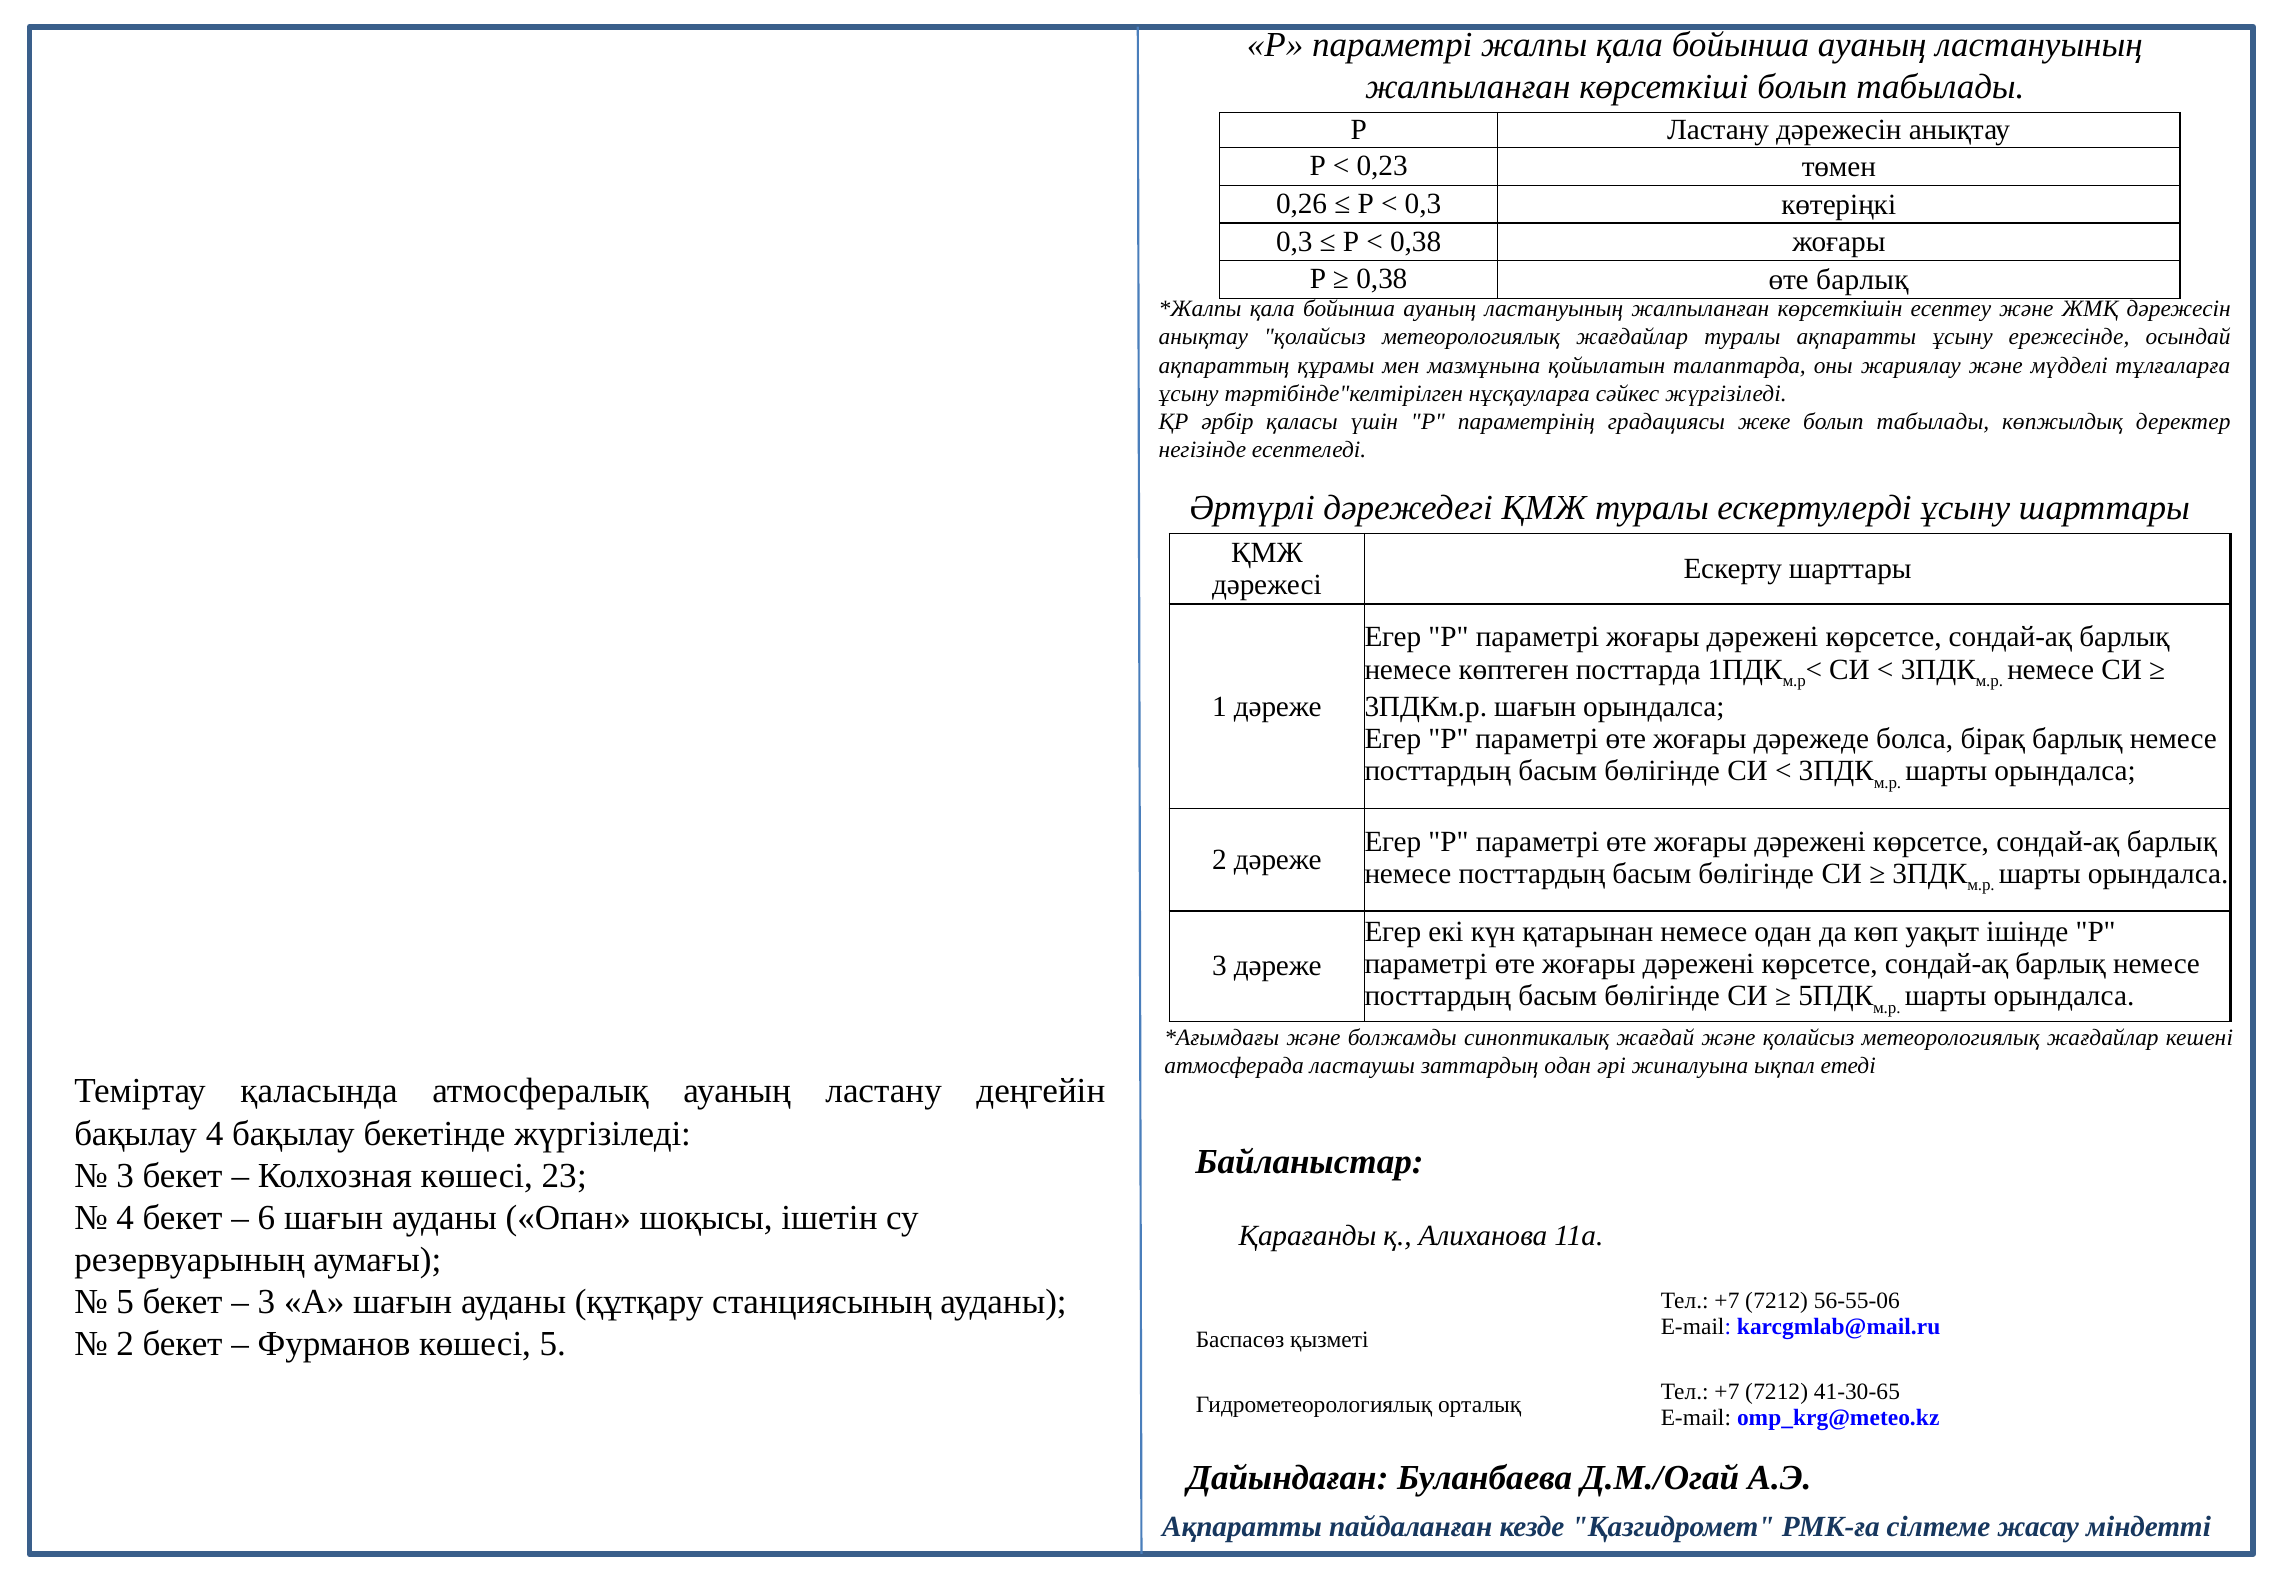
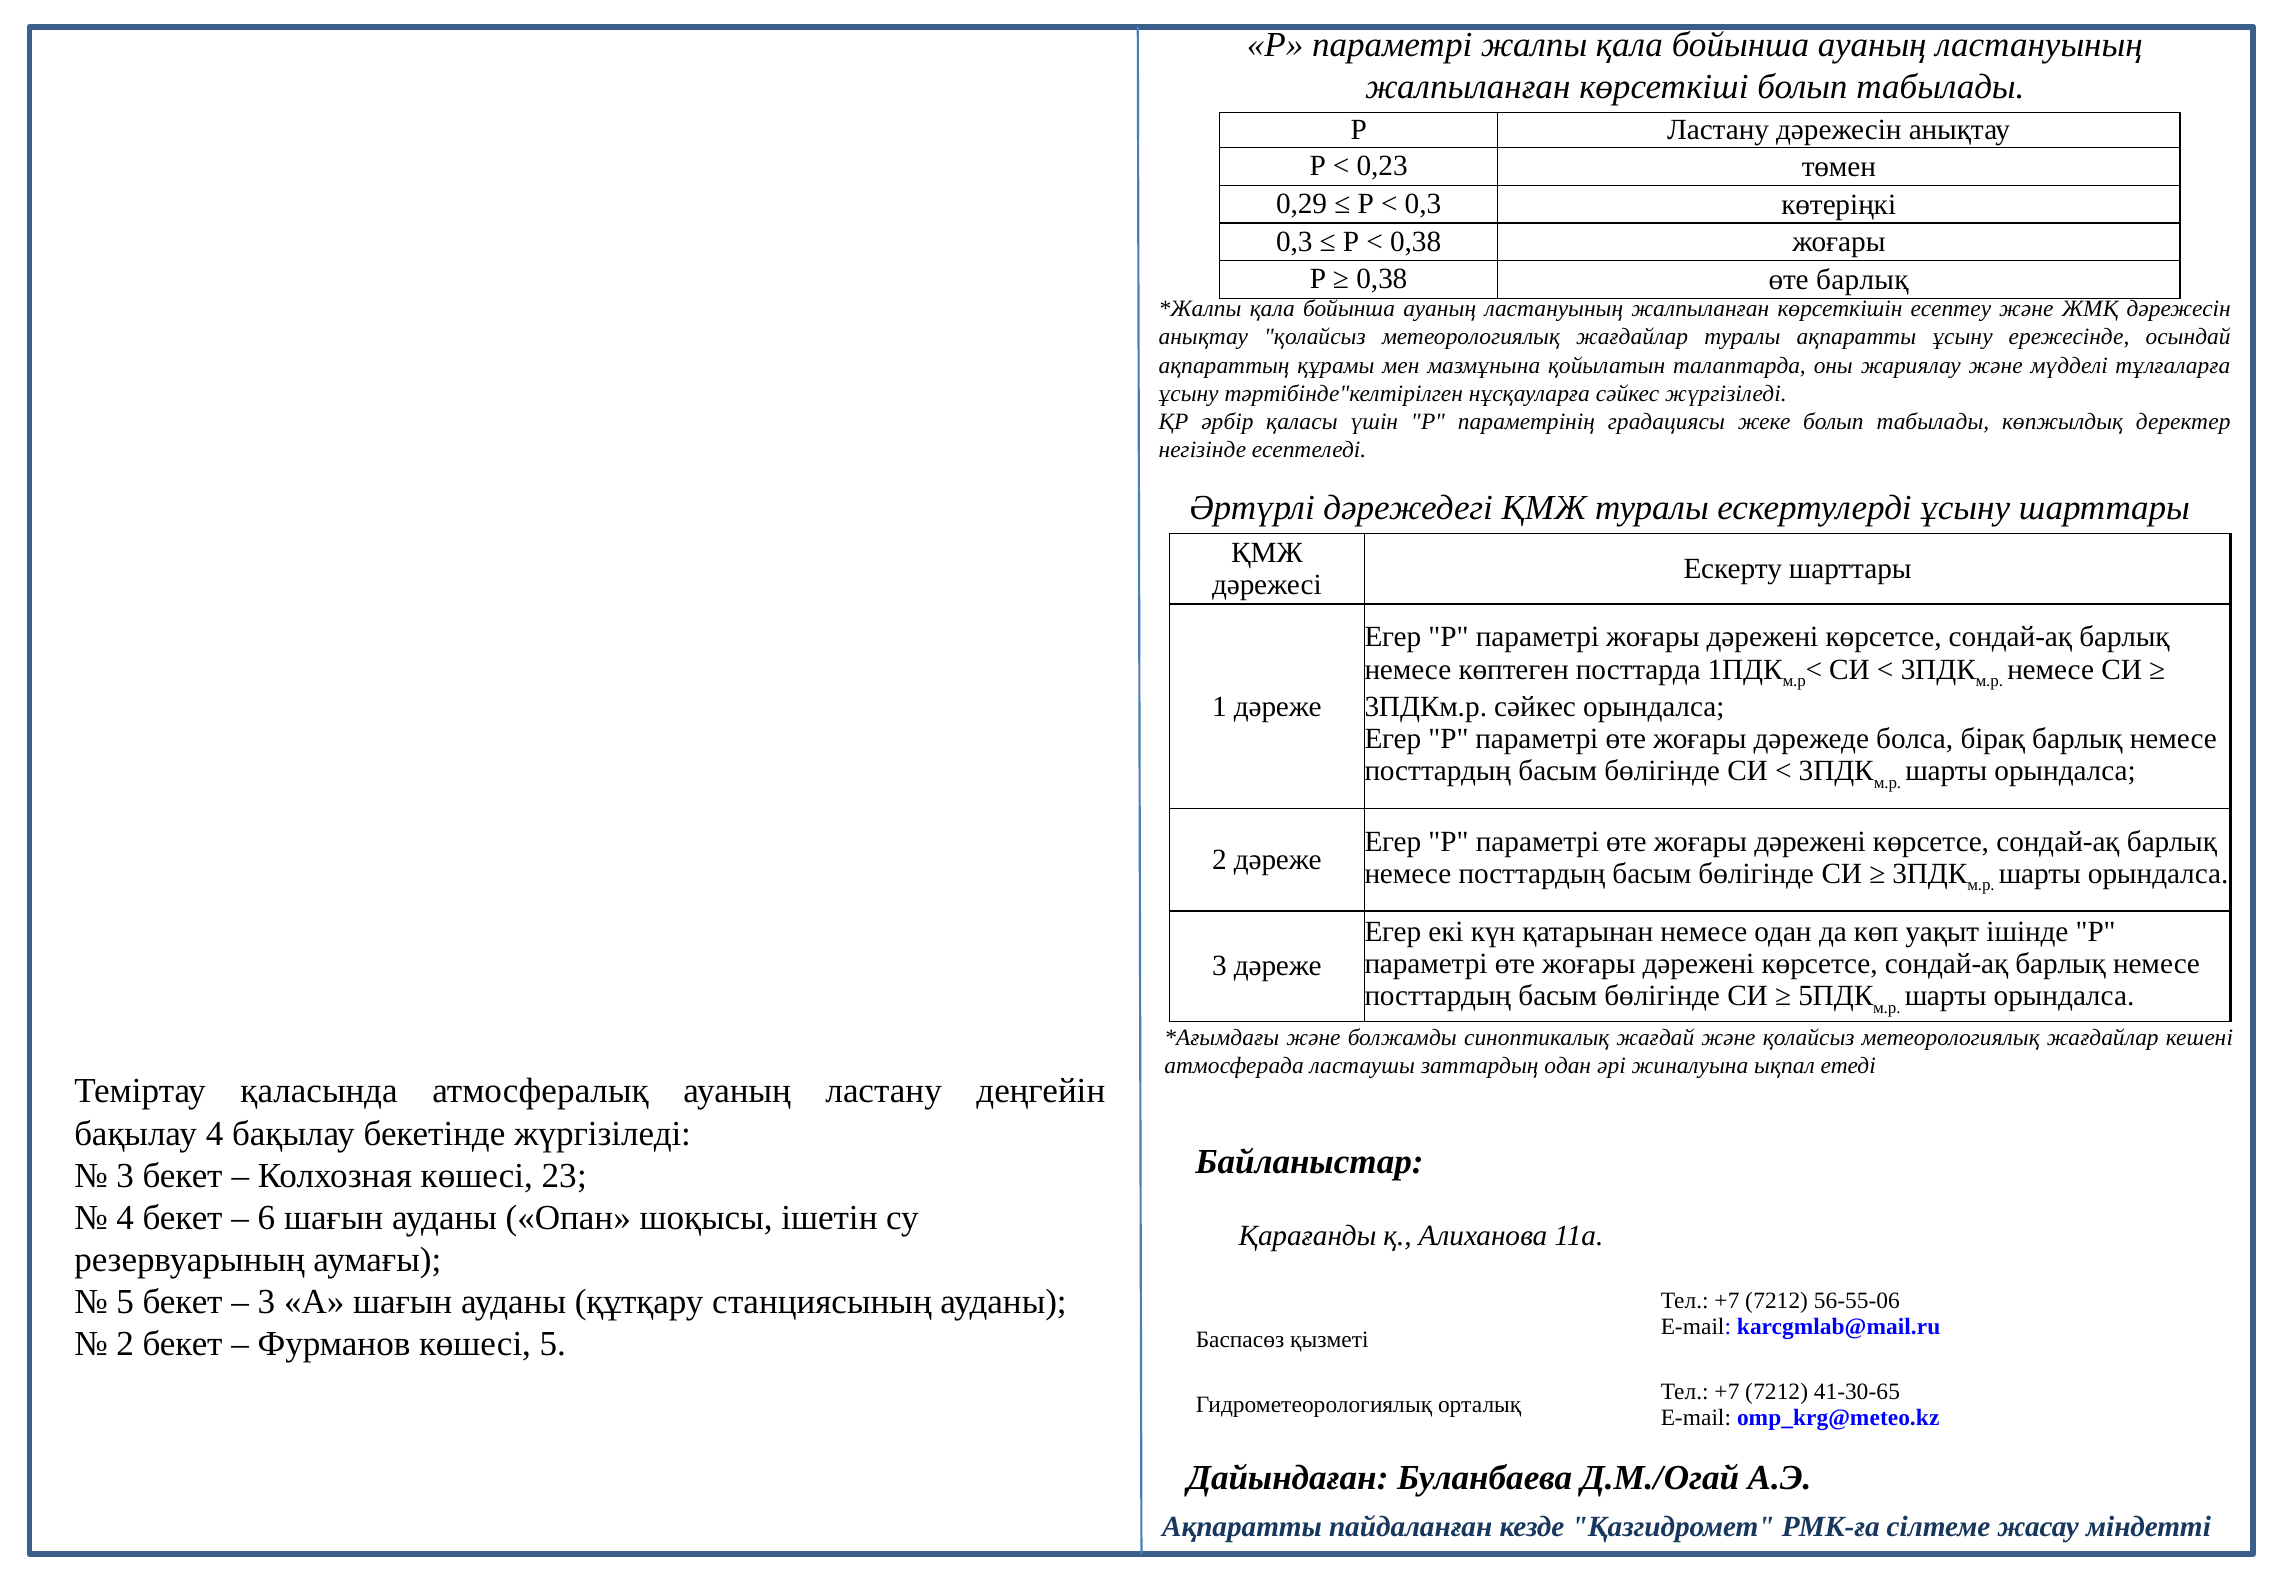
0,26: 0,26 -> 0,29 (1302, 204)
3ПДКм.р шағын: шағын -> сәйкес (1535, 706)
